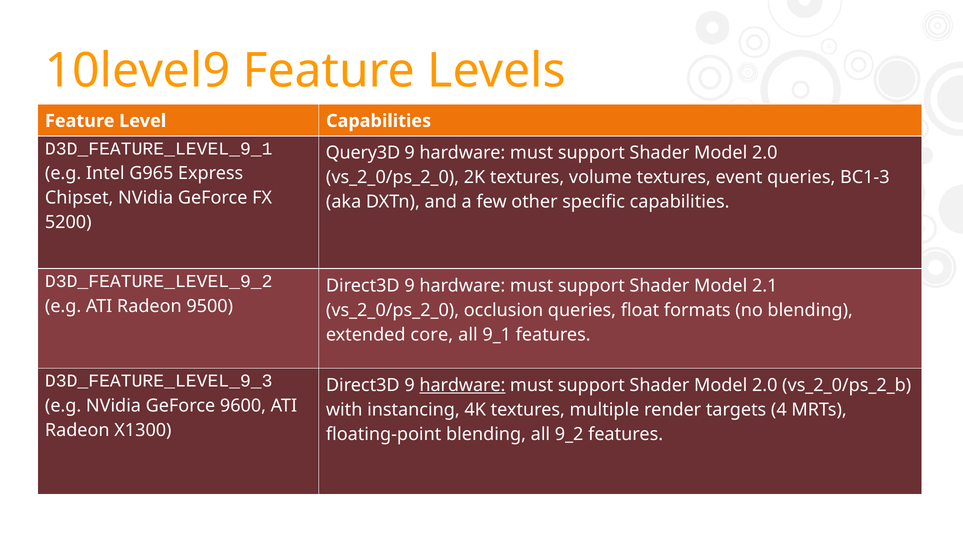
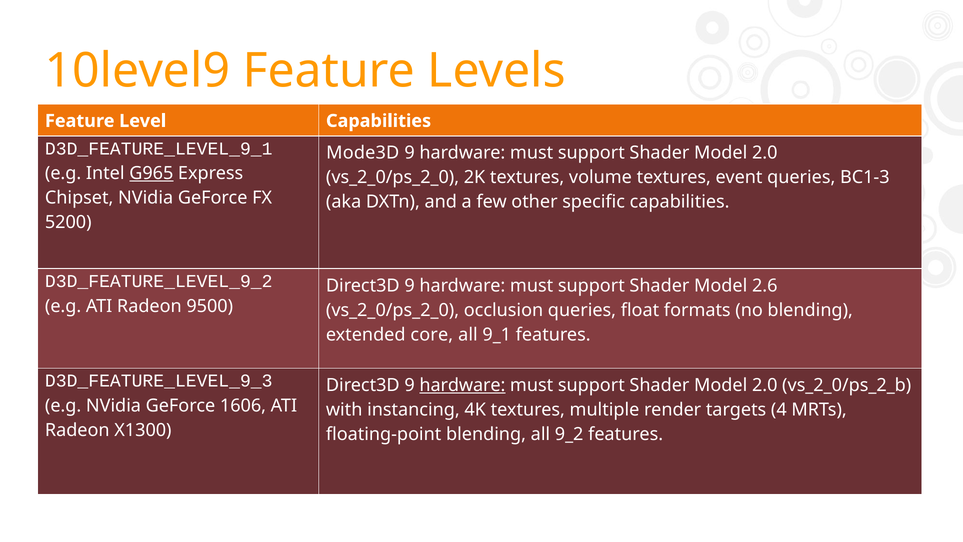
Query3D: Query3D -> Mode3D (363, 153)
G965 underline: none -> present (151, 173)
2.1: 2.1 -> 2.6 (765, 285)
9600: 9600 -> 1606 (243, 406)
